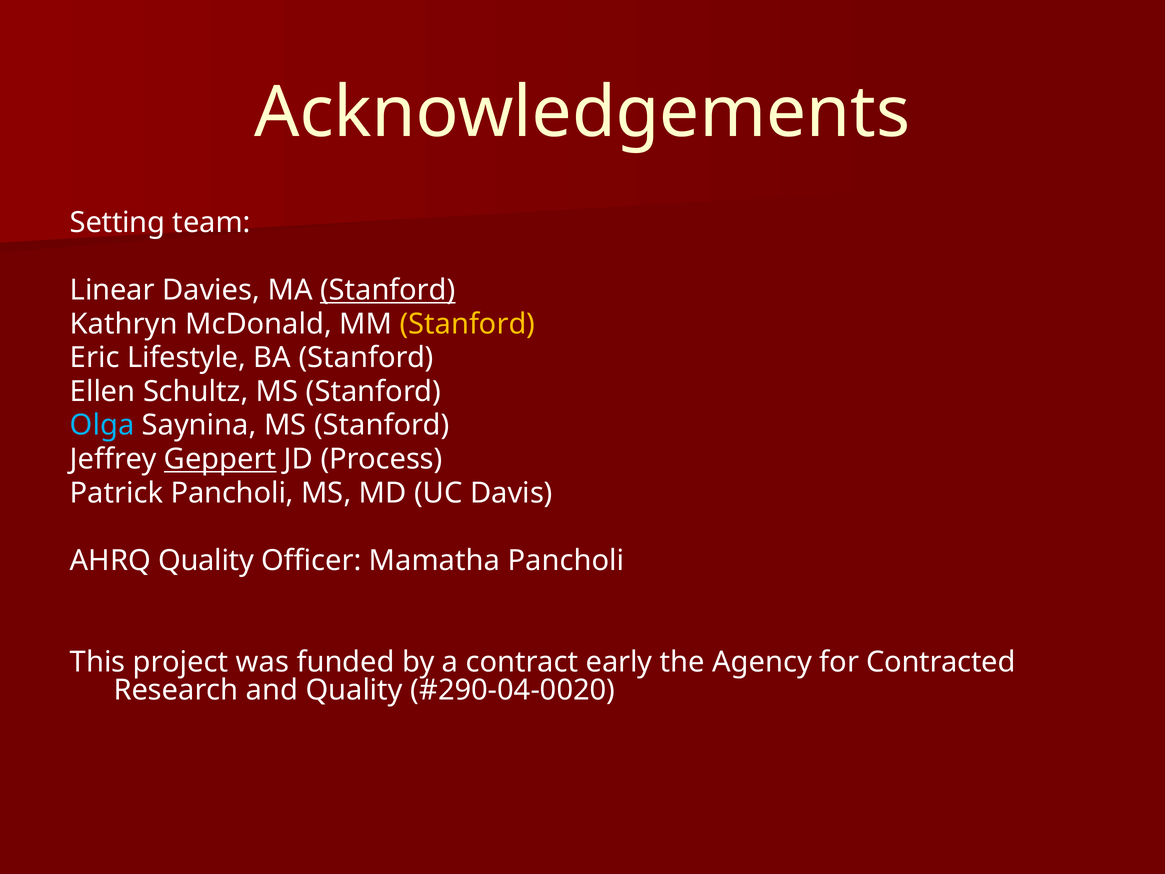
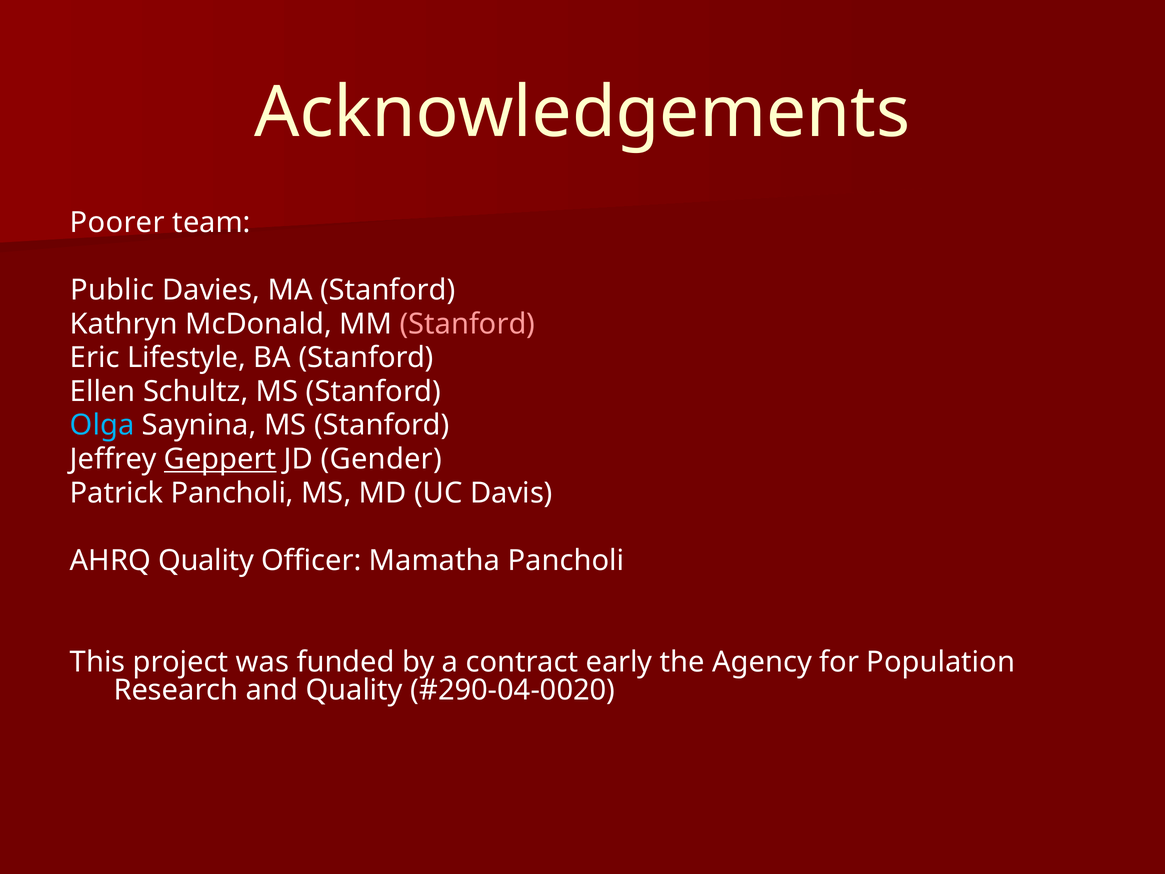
Setting: Setting -> Poorer (117, 222)
Linear: Linear -> Public (112, 290)
Stanford underline: present -> none (388, 290)
Stanford colour: yellow -> pink (467, 324)
Process: Process -> Gender (381, 459)
Contracted: Contracted -> Population (941, 662)
